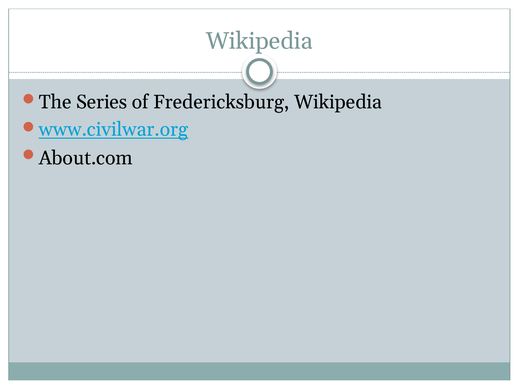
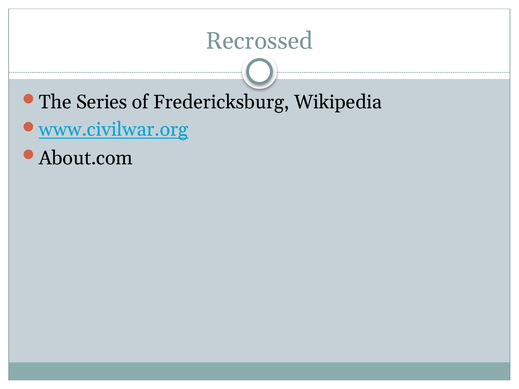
Wikipedia: Wikipedia -> Recrossed (259, 41)
